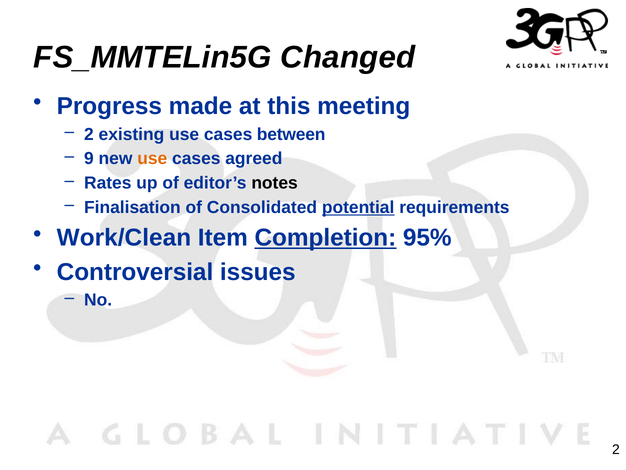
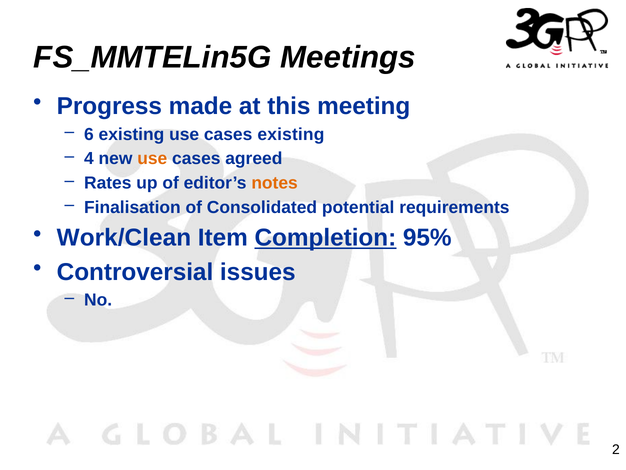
Changed: Changed -> Meetings (348, 57)
2: 2 -> 6 (89, 134)
cases between: between -> existing (291, 134)
9: 9 -> 4 (89, 159)
notes colour: black -> orange (275, 183)
potential underline: present -> none (358, 207)
